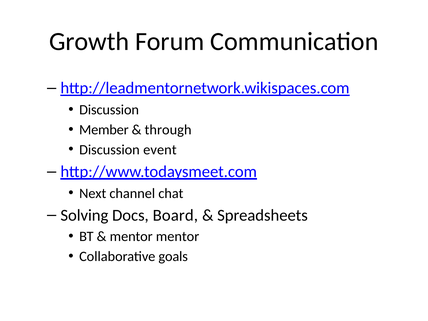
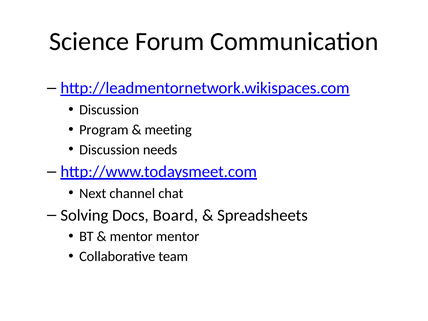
Growth: Growth -> Science (89, 41)
Member: Member -> Program (104, 130)
through: through -> meeting (168, 130)
event: event -> needs (160, 150)
goals: goals -> team (173, 257)
